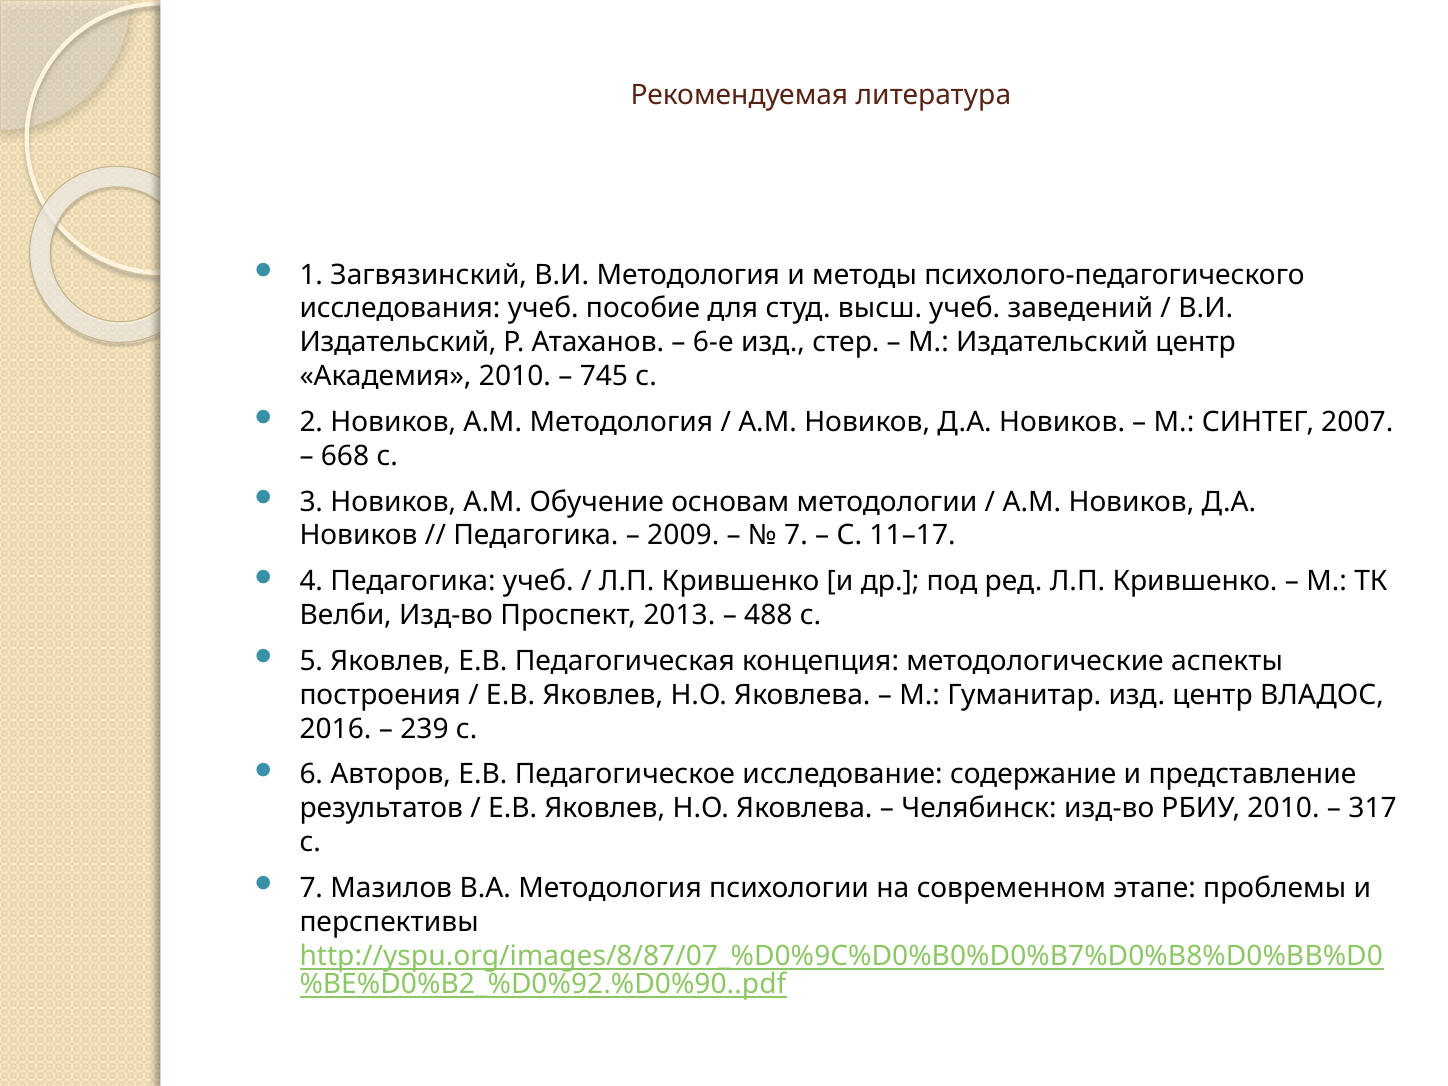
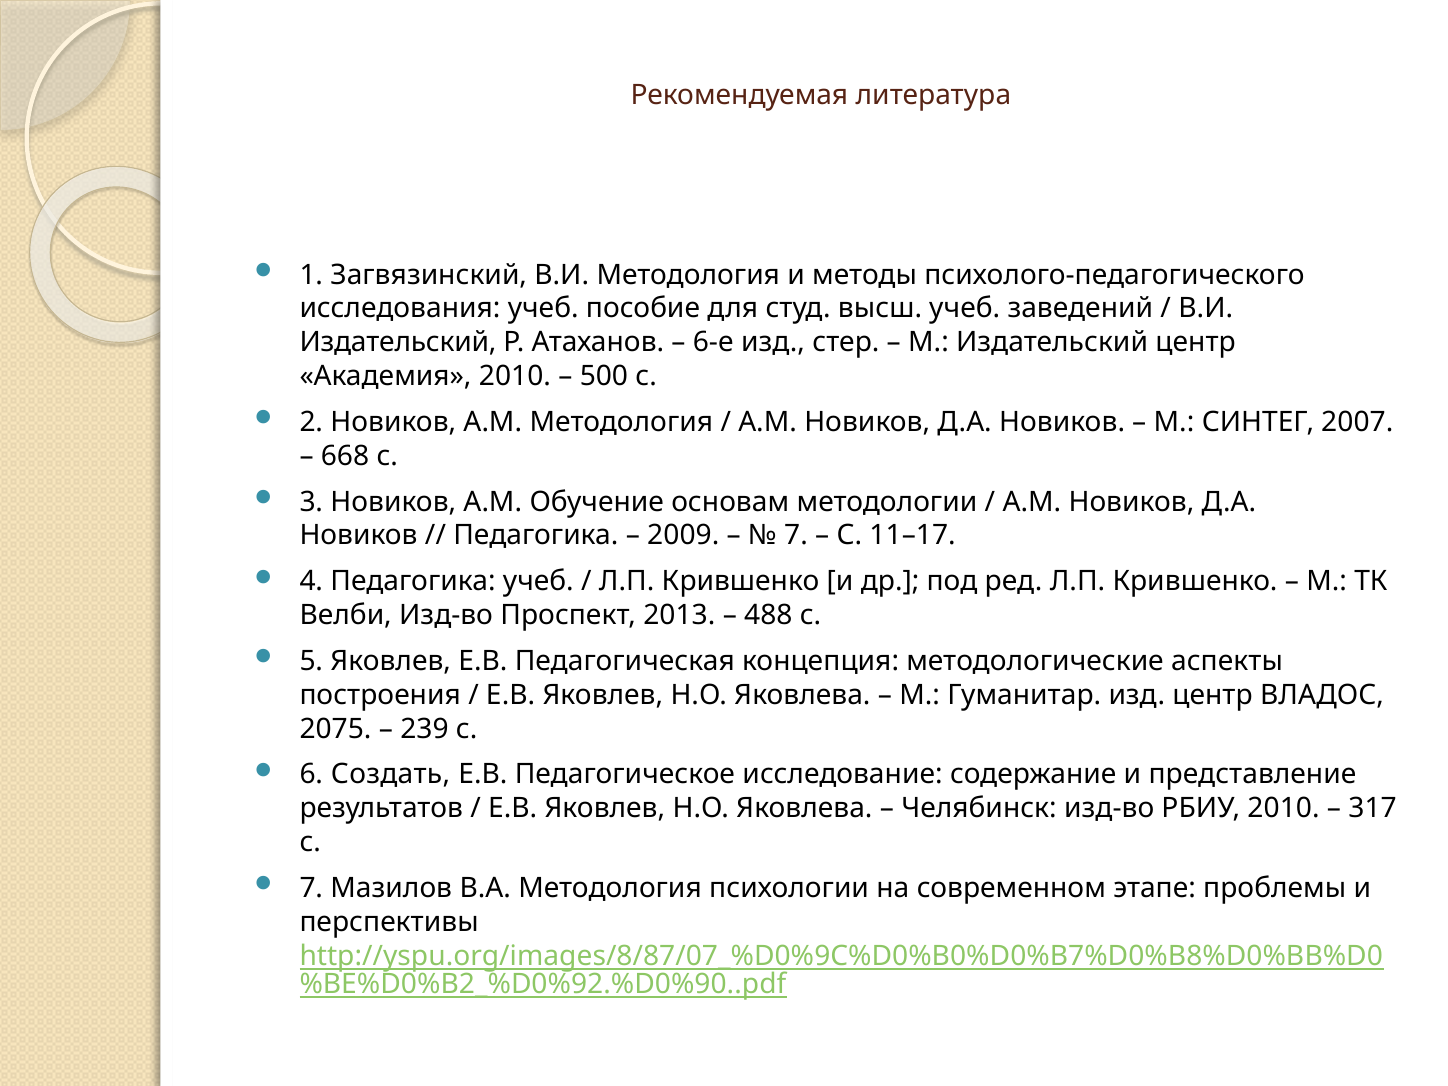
745: 745 -> 500 (604, 376)
2016: 2016 -> 2075 (335, 729)
Авторов: Авторов -> Создать (391, 775)
